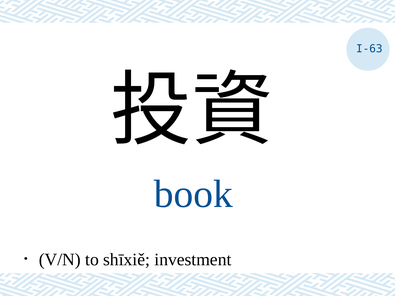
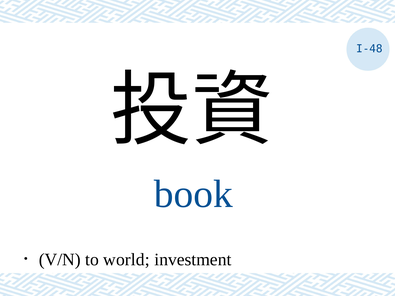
I-63: I-63 -> I-48 (369, 49)
shīxiě: shīxiě -> world (126, 260)
